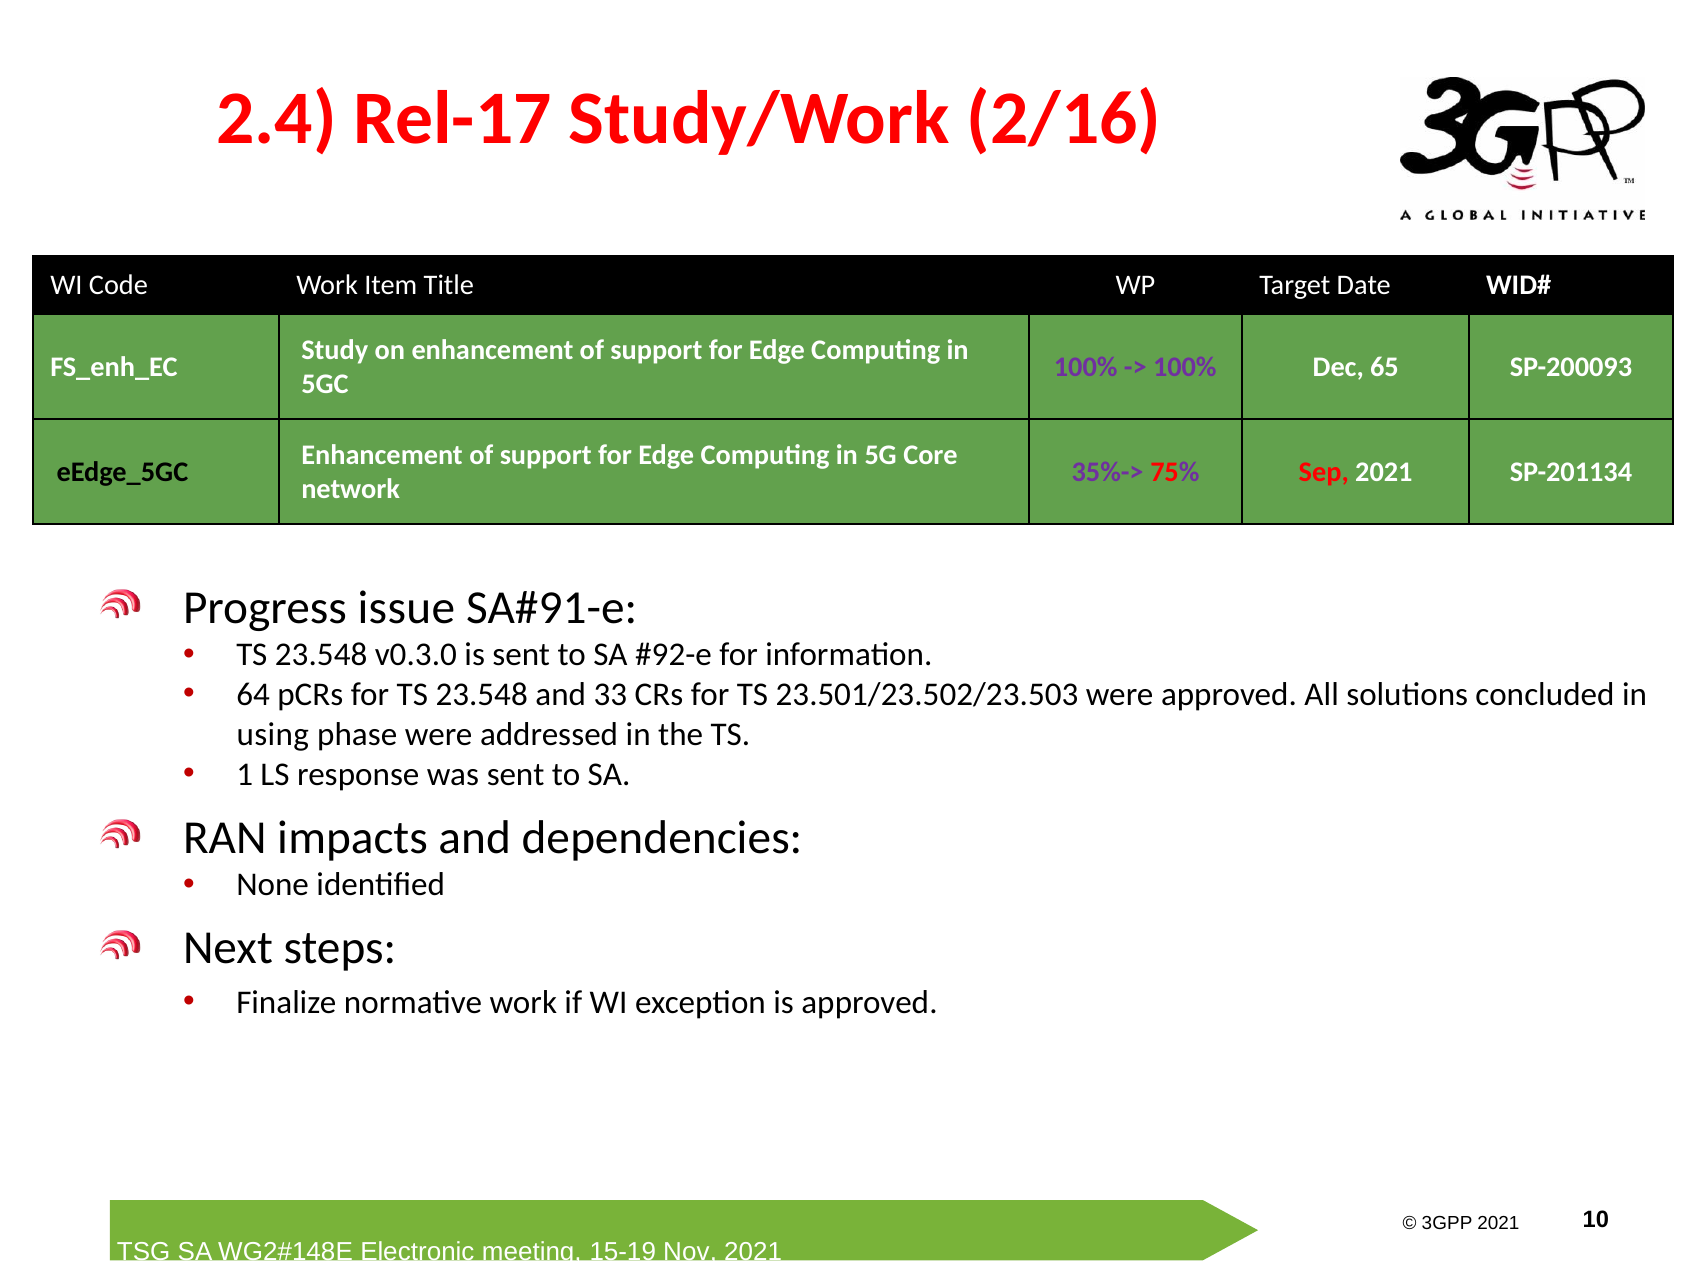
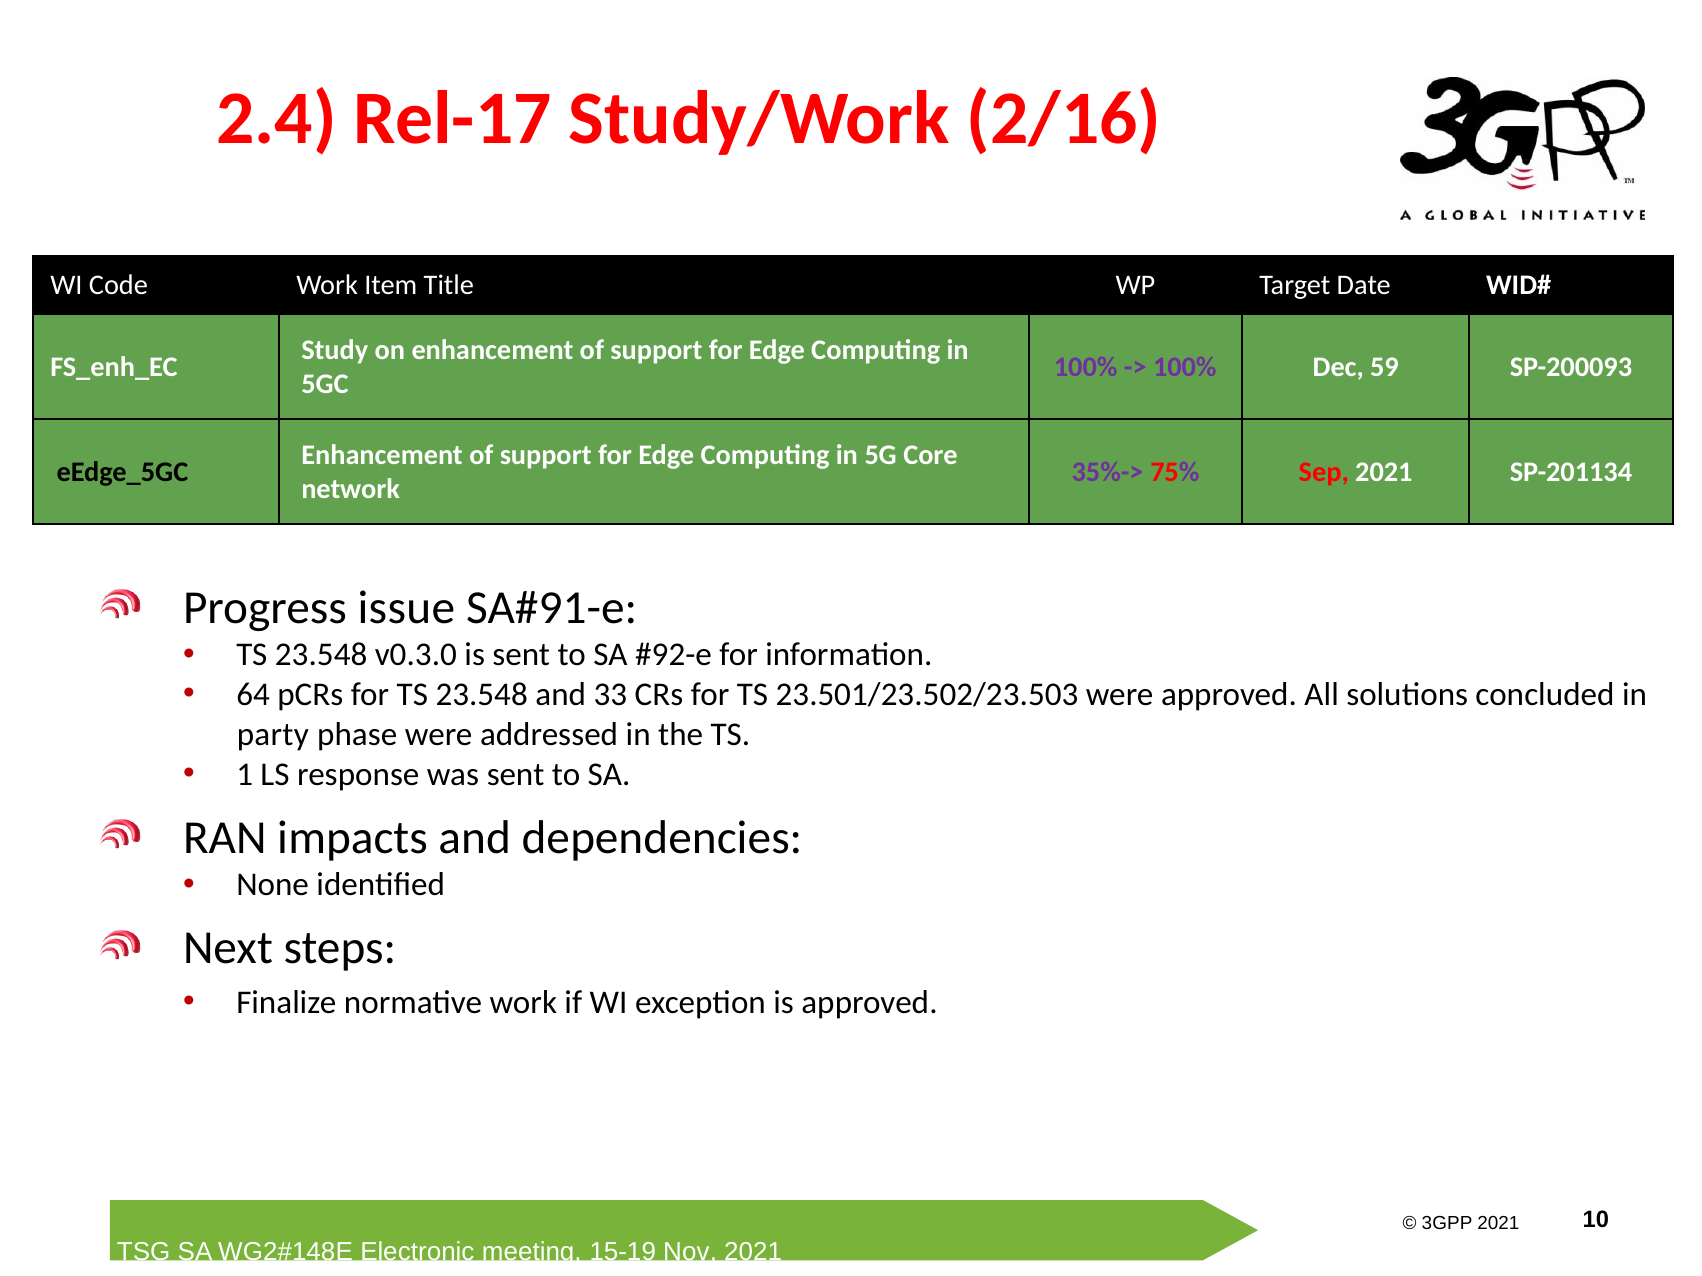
65: 65 -> 59 (1384, 367)
using: using -> party (273, 735)
